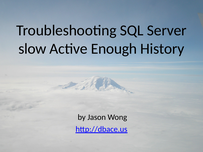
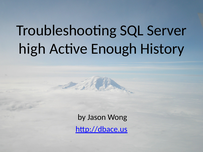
slow: slow -> high (32, 49)
